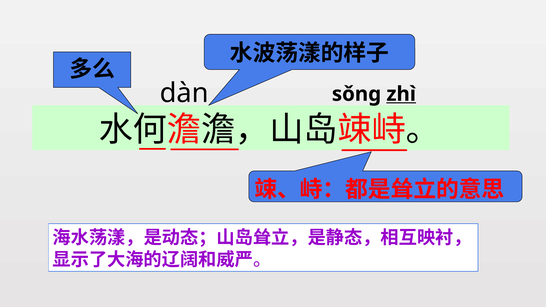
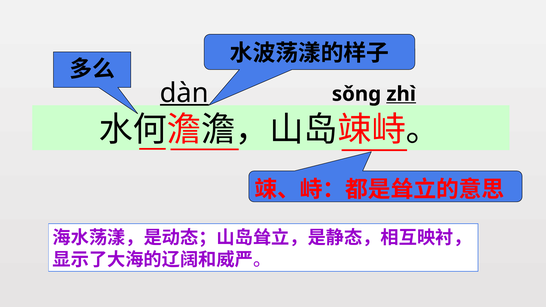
dàn underline: none -> present (184, 93)
